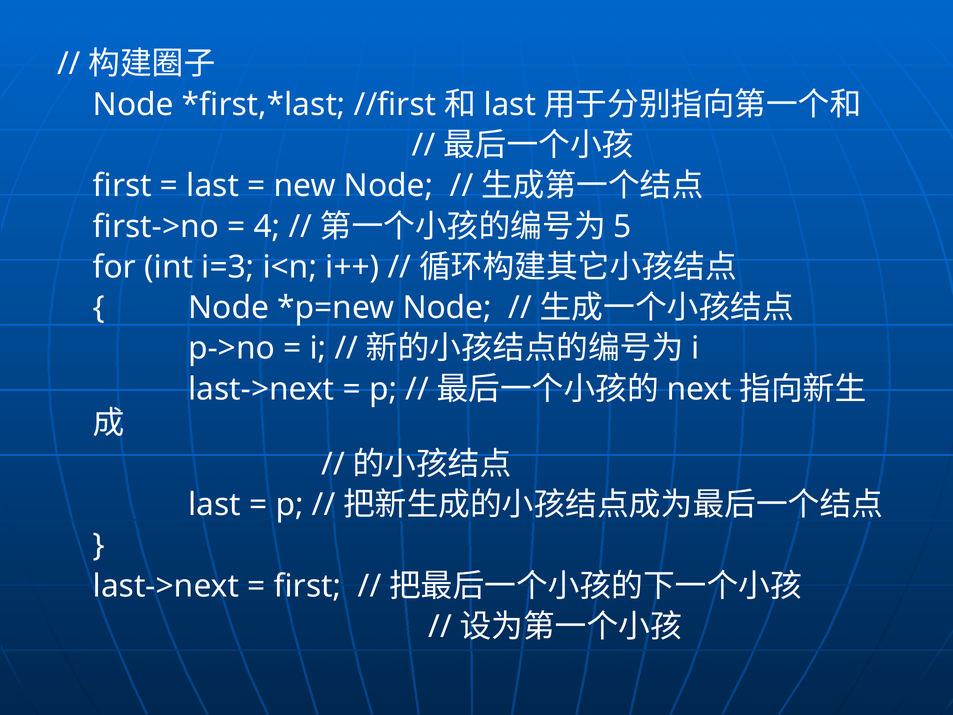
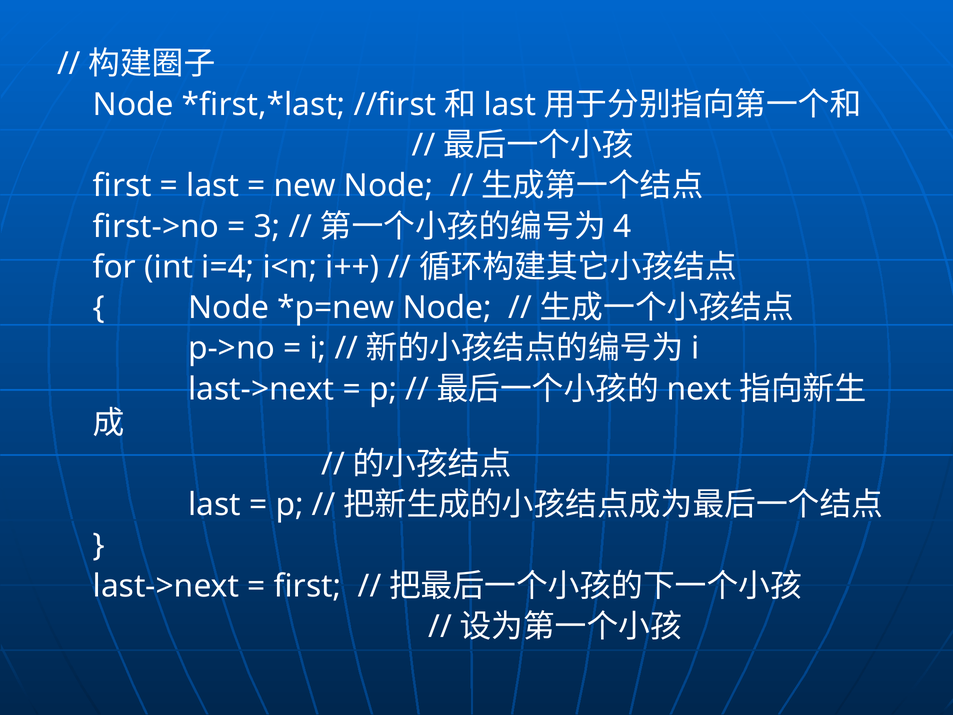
4: 4 -> 3 (267, 226)
5: 5 -> 4 (622, 226)
i=3: i=3 -> i=4 (228, 267)
